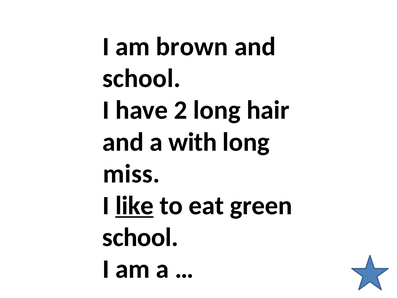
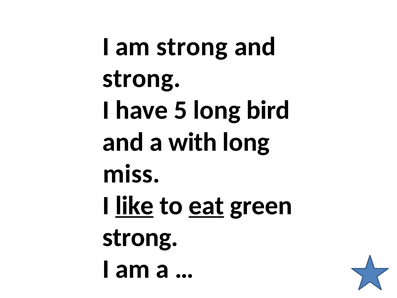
am brown: brown -> strong (192, 47)
school: school -> strong (141, 78)
2: 2 -> 5 (180, 110)
hair: hair -> bird (268, 110)
eat underline: none -> present (206, 205)
school: school -> strong (140, 237)
